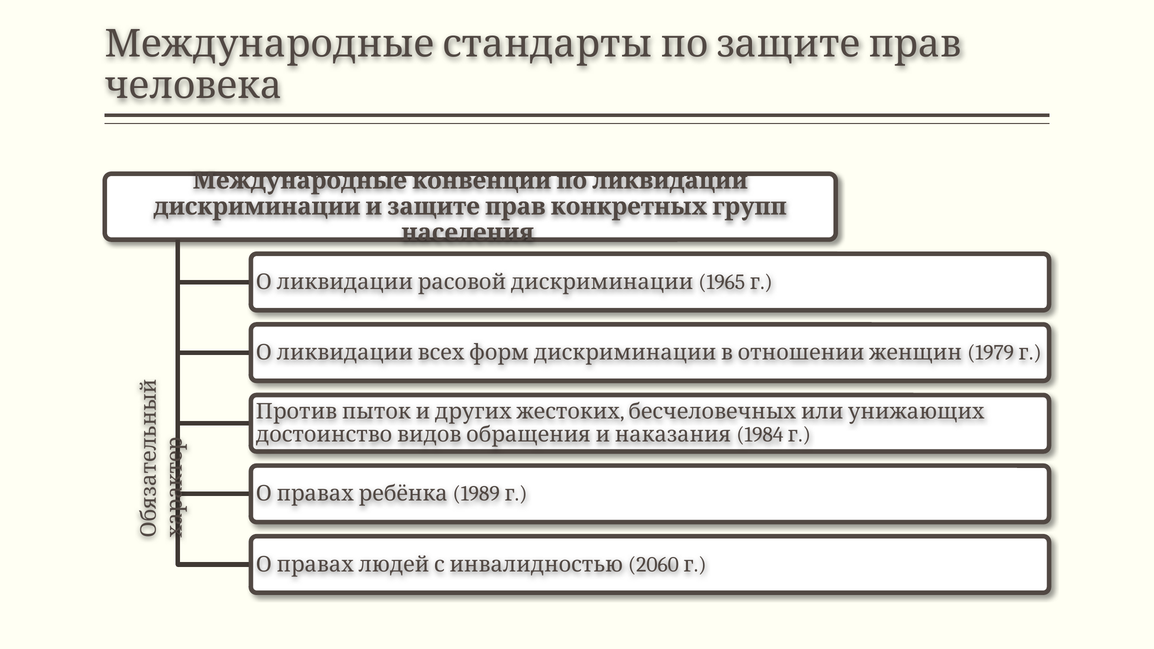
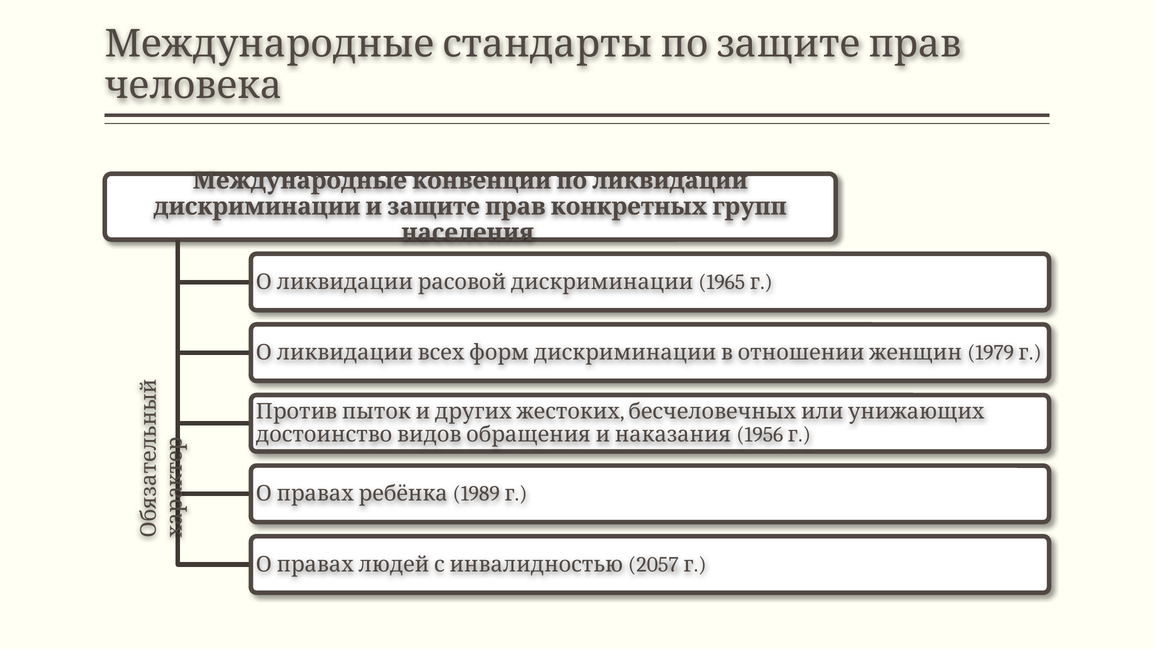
1984: 1984 -> 1956 (760, 435)
2060: 2060 -> 2057 (653, 564)
